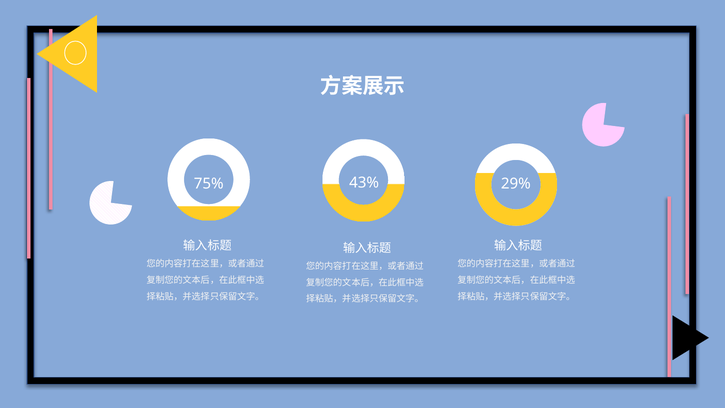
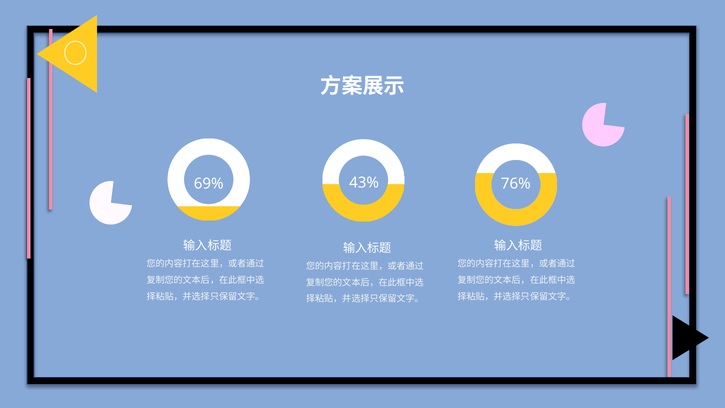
75%: 75% -> 69% (209, 184)
29%: 29% -> 76% (516, 184)
